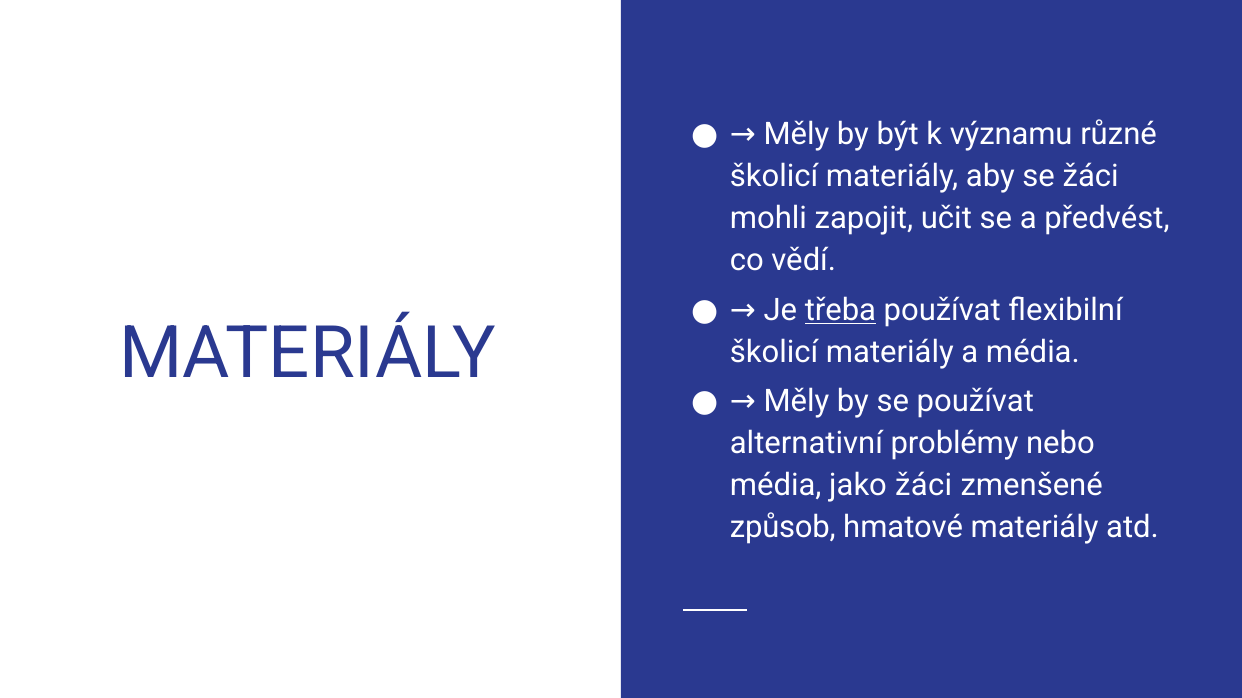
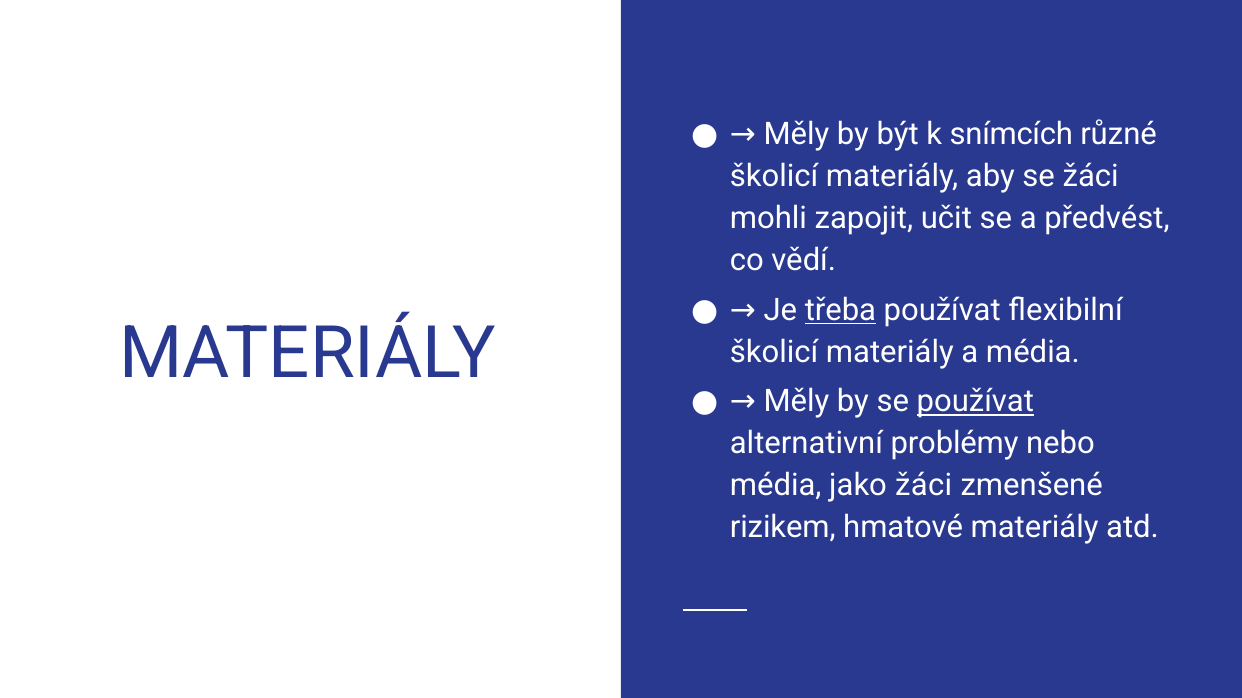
významu: významu -> snímcích (1011, 135)
používat underline: none -> present (975, 402)
způsob: způsob -> rizikem (783, 528)
